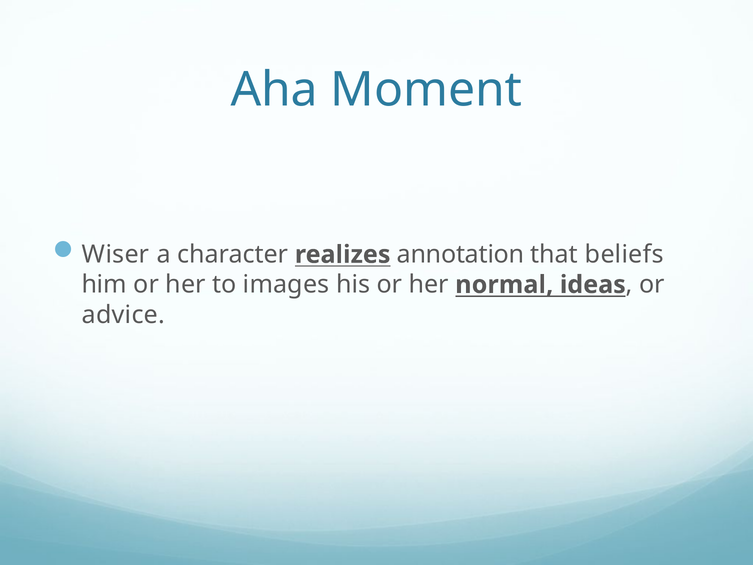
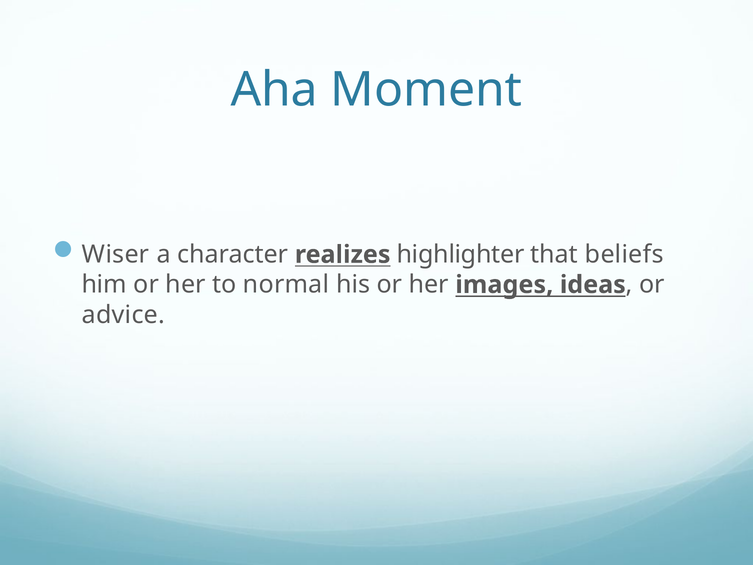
annotation: annotation -> highlighter (461, 254)
images: images -> normal (286, 285)
normal: normal -> images (504, 285)
